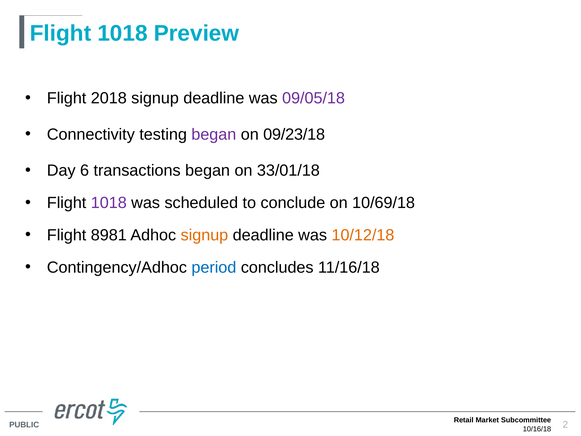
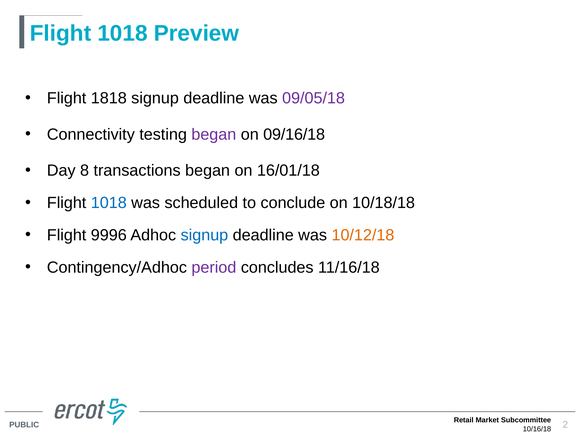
2018: 2018 -> 1818 (109, 98)
09/23/18: 09/23/18 -> 09/16/18 (294, 134)
6: 6 -> 8 (85, 171)
33/01/18: 33/01/18 -> 16/01/18 (288, 171)
1018 colour: purple -> blue (109, 203)
10/69/18: 10/69/18 -> 10/18/18 (384, 203)
8981: 8981 -> 9996 (109, 235)
signup colour: orange -> blue (204, 235)
period colour: blue -> purple (214, 267)
